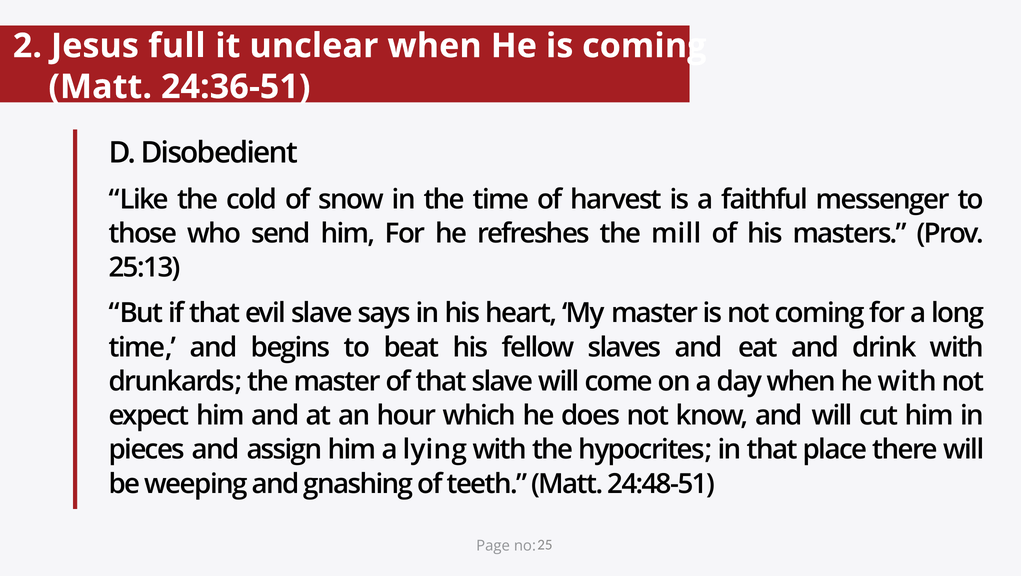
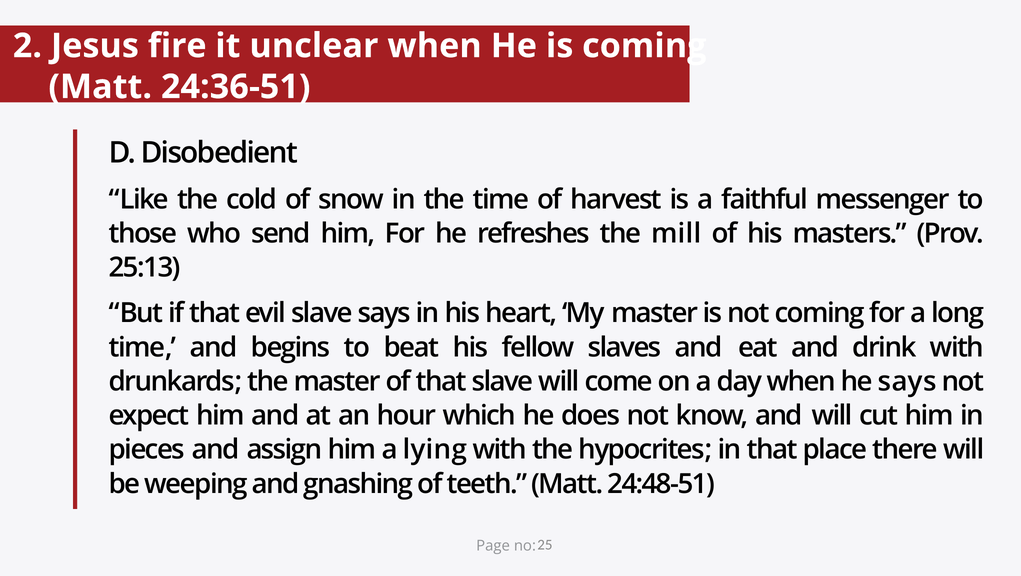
full: full -> fire (177, 46)
he with: with -> says (907, 381)
